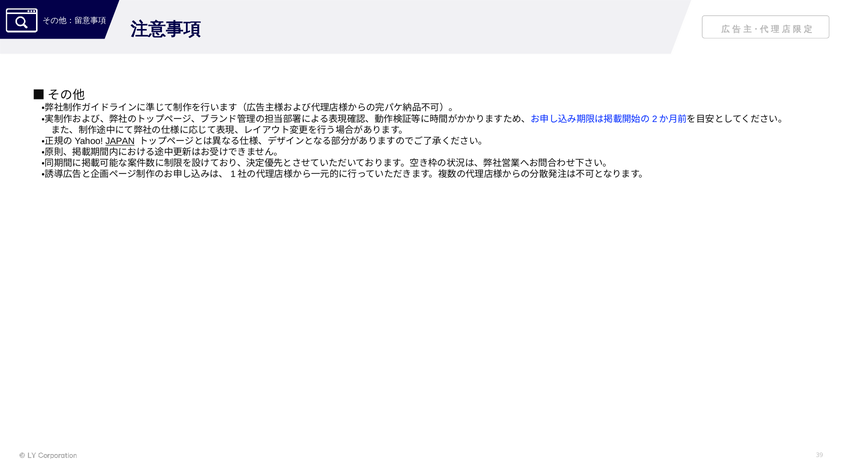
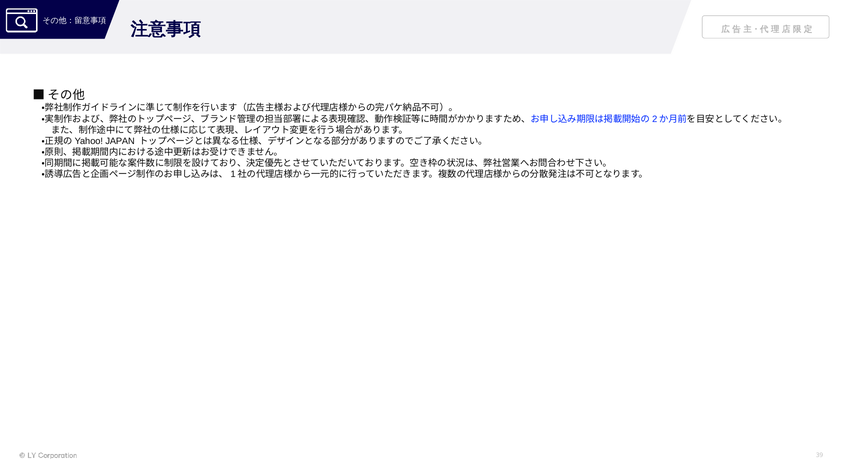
JAPAN underline: present -> none (120, 141)
